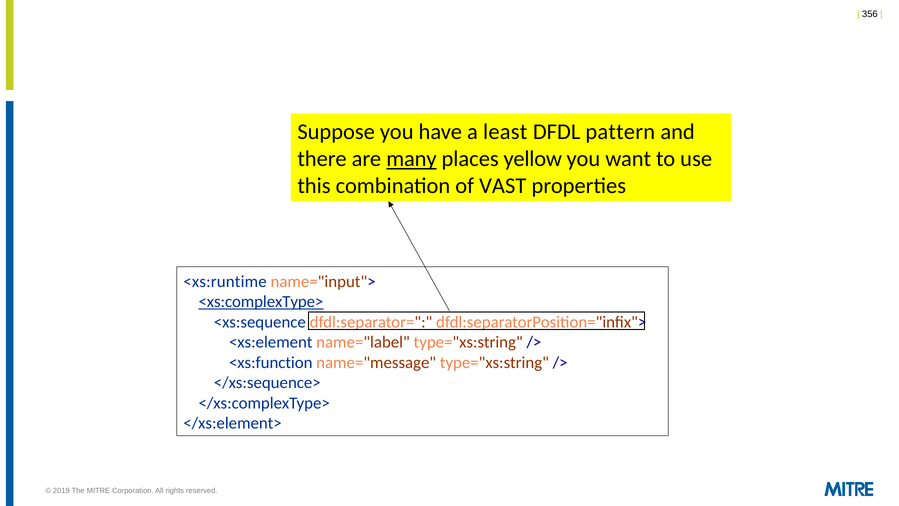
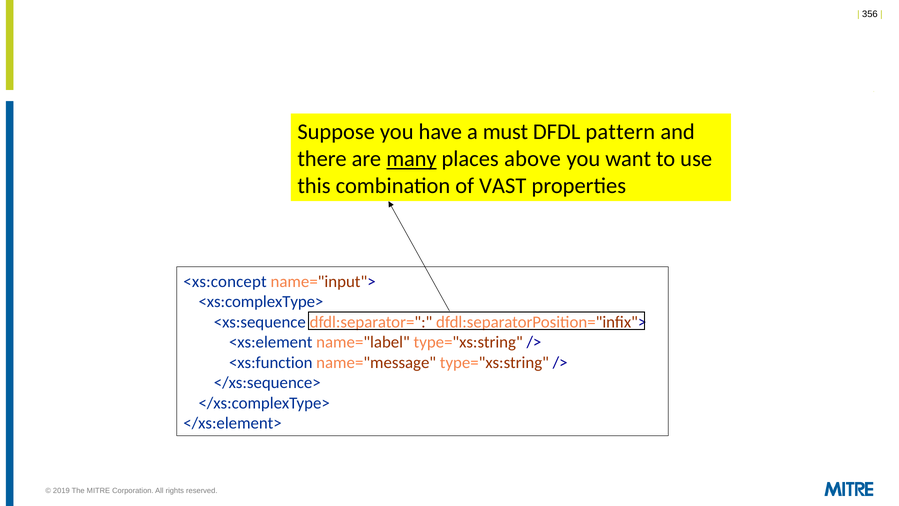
least: least -> must (505, 132)
yellow: yellow -> above (533, 159)
<xs:runtime: <xs:runtime -> <xs:concept (225, 281)
<xs:complexType> underline: present -> none (261, 302)
